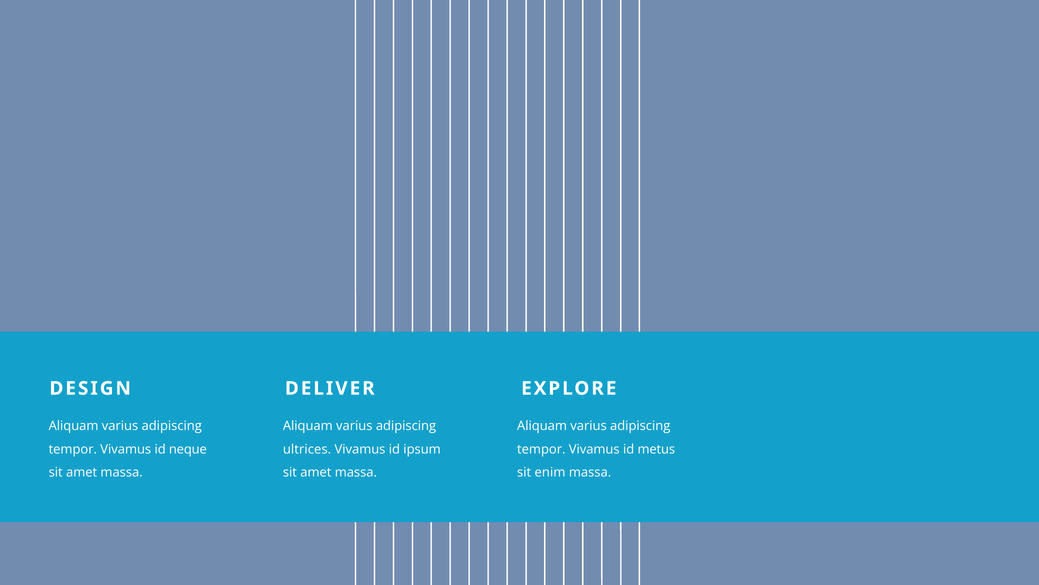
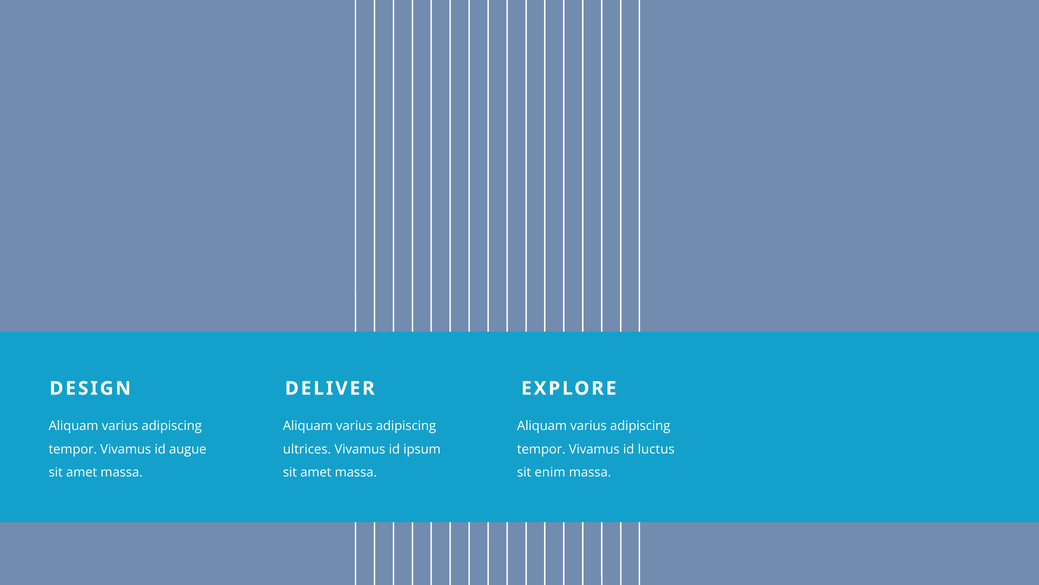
neque: neque -> augue (188, 449)
metus: metus -> luctus (656, 449)
